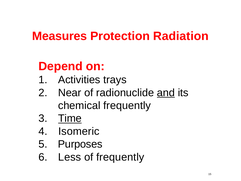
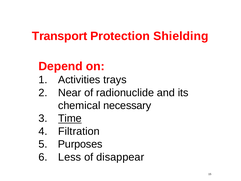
Measures: Measures -> Transport (60, 36)
Radiation: Radiation -> Shielding (181, 36)
and underline: present -> none (166, 93)
chemical frequently: frequently -> necessary (127, 105)
Isomeric: Isomeric -> Filtration (79, 131)
of frequently: frequently -> disappear (120, 157)
